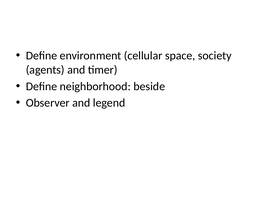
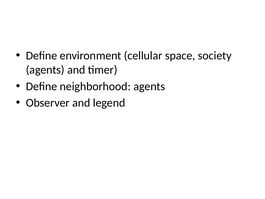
neighborhood beside: beside -> agents (149, 86)
